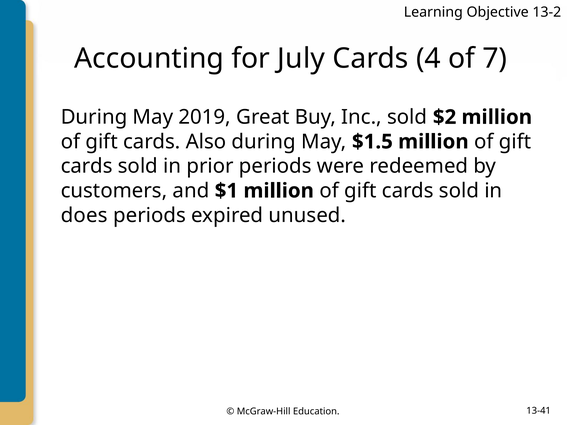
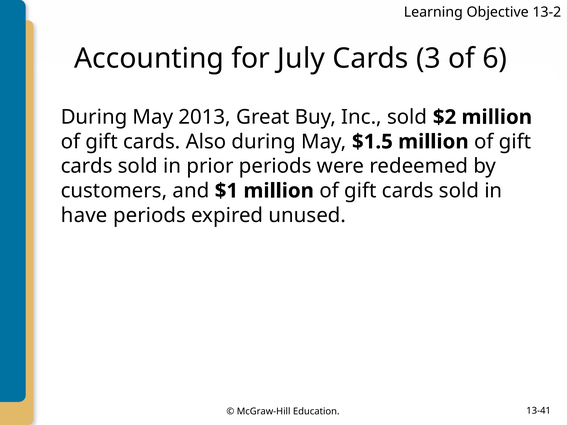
4: 4 -> 3 (428, 59)
7: 7 -> 6 (495, 59)
2019: 2019 -> 2013 (205, 117)
does: does -> have (84, 215)
